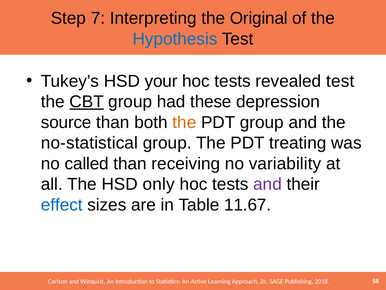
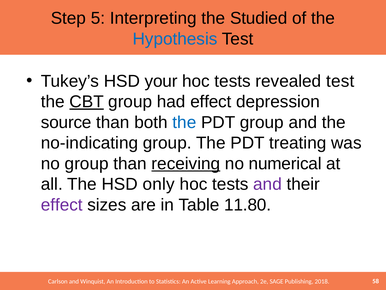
7: 7 -> 5 (98, 18)
Original: Original -> Studied (259, 18)
had these: these -> effect (211, 102)
the colour: orange -> blue (184, 122)
no-statistical: no-statistical -> no-indicating (89, 143)
no called: called -> group (87, 163)
receiving underline: none -> present (186, 163)
variability: variability -> numerical (285, 163)
effect colour: blue -> purple (62, 205)
11.67: 11.67 -> 11.80 (248, 205)
